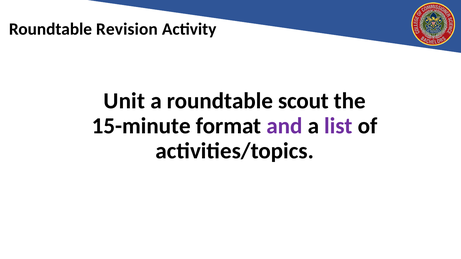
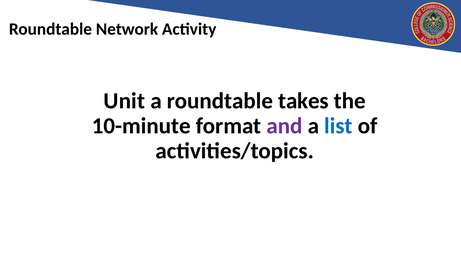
Revision: Revision -> Network (127, 29)
scout: scout -> takes (303, 101)
15-minute: 15-minute -> 10-minute (141, 126)
list colour: purple -> blue (338, 126)
